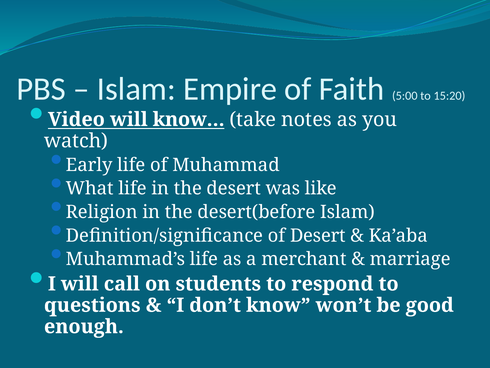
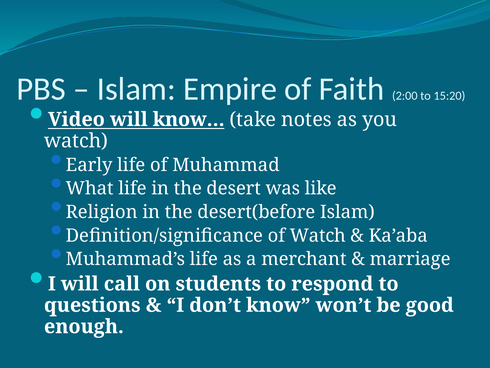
5:00: 5:00 -> 2:00 (405, 96)
of Desert: Desert -> Watch (318, 235)
